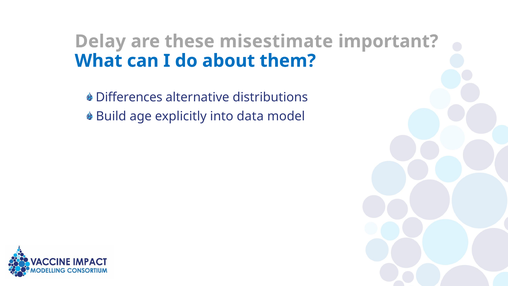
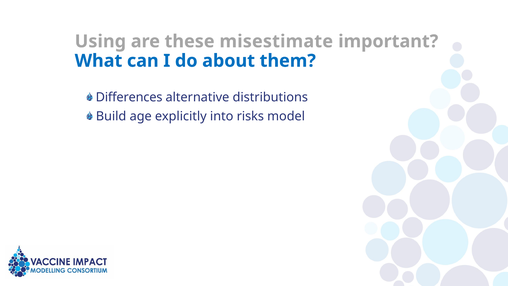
Delay: Delay -> Using (100, 41)
data: data -> risks (250, 116)
